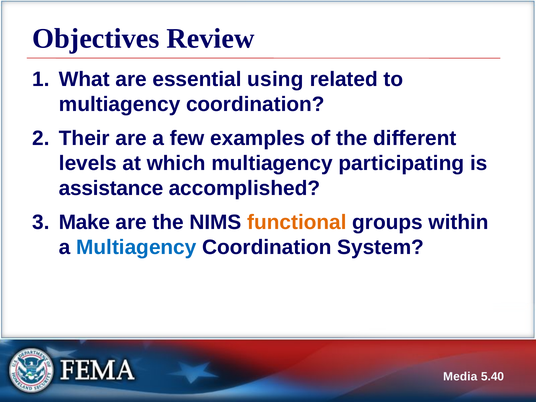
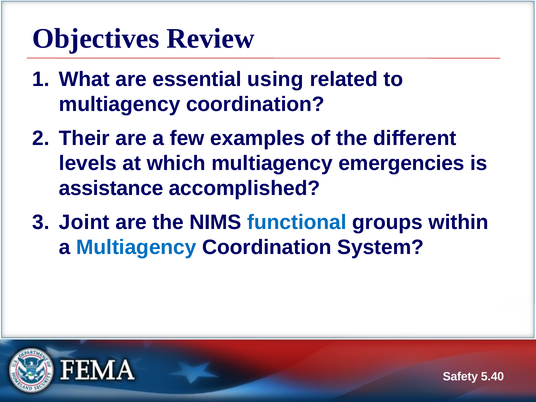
participating: participating -> emergencies (402, 163)
Make: Make -> Joint (84, 222)
functional colour: orange -> blue (297, 222)
Media: Media -> Safety (460, 377)
